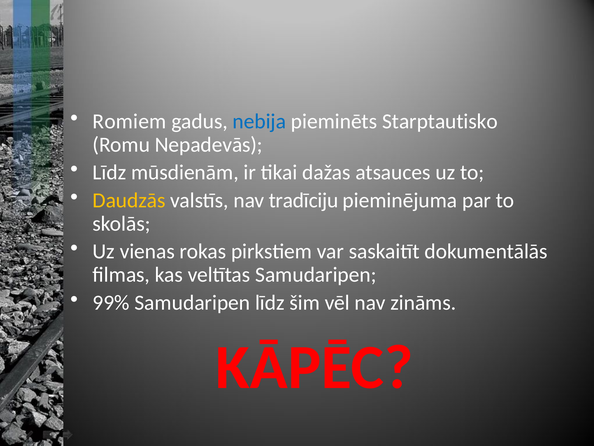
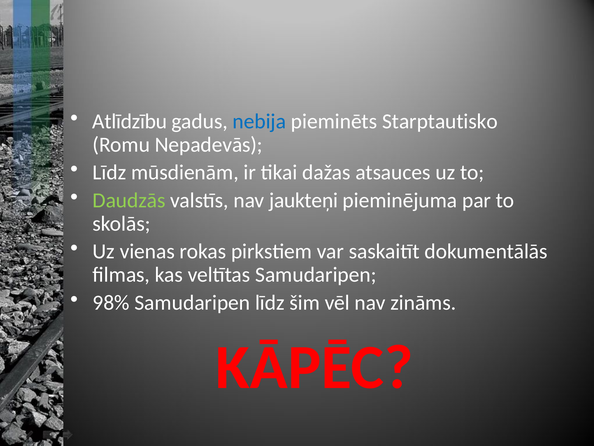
Romiem: Romiem -> Atlīdzību (130, 121)
Daudzās colour: yellow -> light green (129, 200)
tradīciju: tradīciju -> jaukteņi (304, 200)
99%: 99% -> 98% (111, 302)
